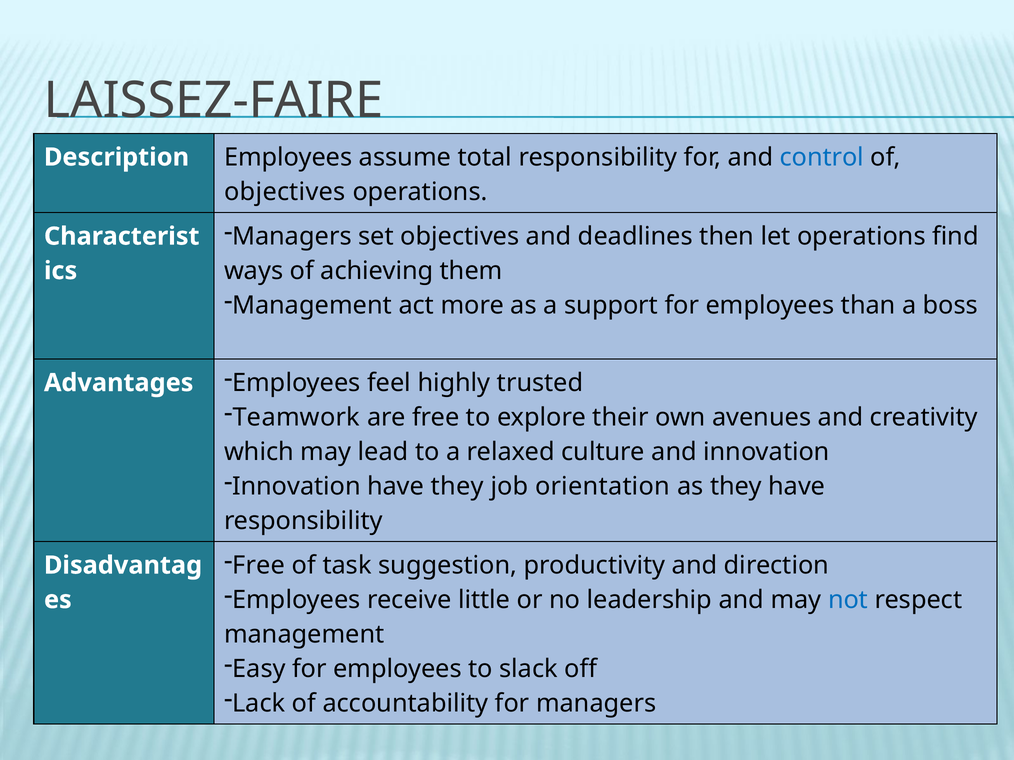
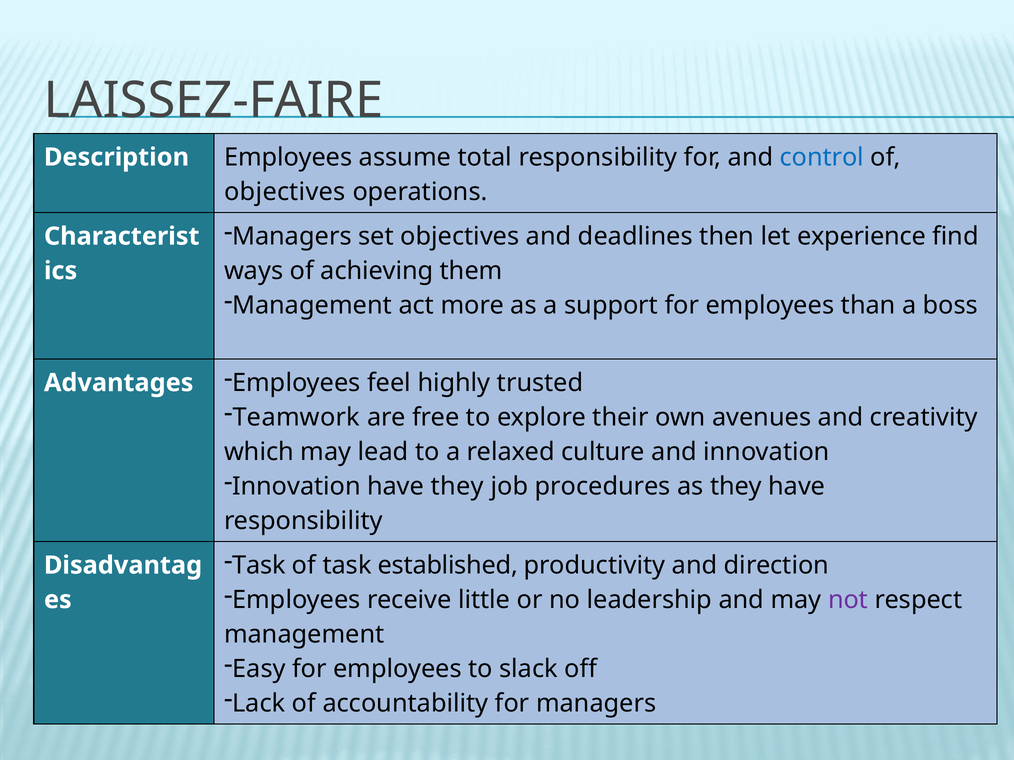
let operations: operations -> experience (862, 236)
orientation: orientation -> procedures (603, 486)
Free: Free -> Task (259, 566)
suggestion: suggestion -> established (448, 566)
not colour: blue -> purple (848, 600)
